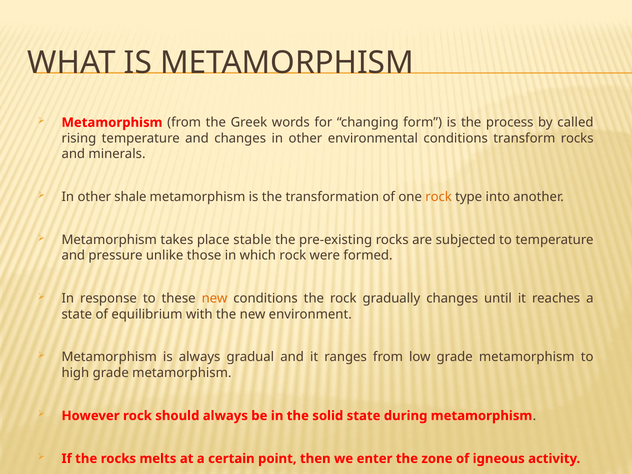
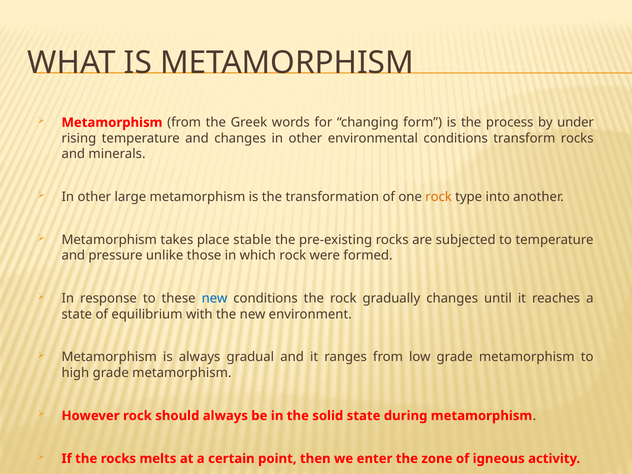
called: called -> under (576, 123)
shale: shale -> large (130, 197)
new colour: orange -> blue (215, 298)
